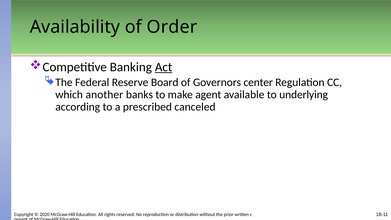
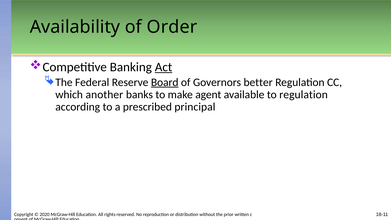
Board underline: none -> present (165, 82)
center: center -> better (258, 82)
to underlying: underlying -> regulation (304, 95)
canceled: canceled -> principal (195, 107)
